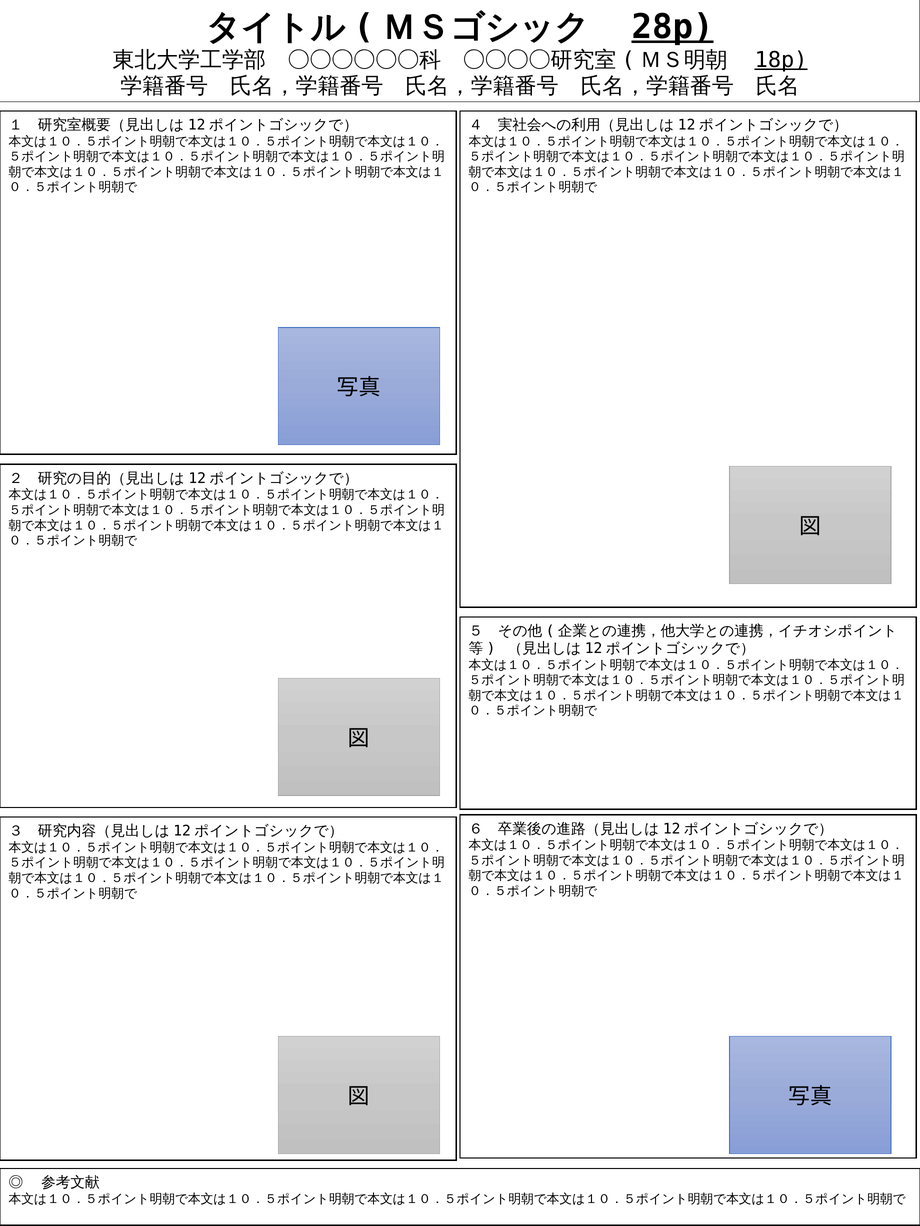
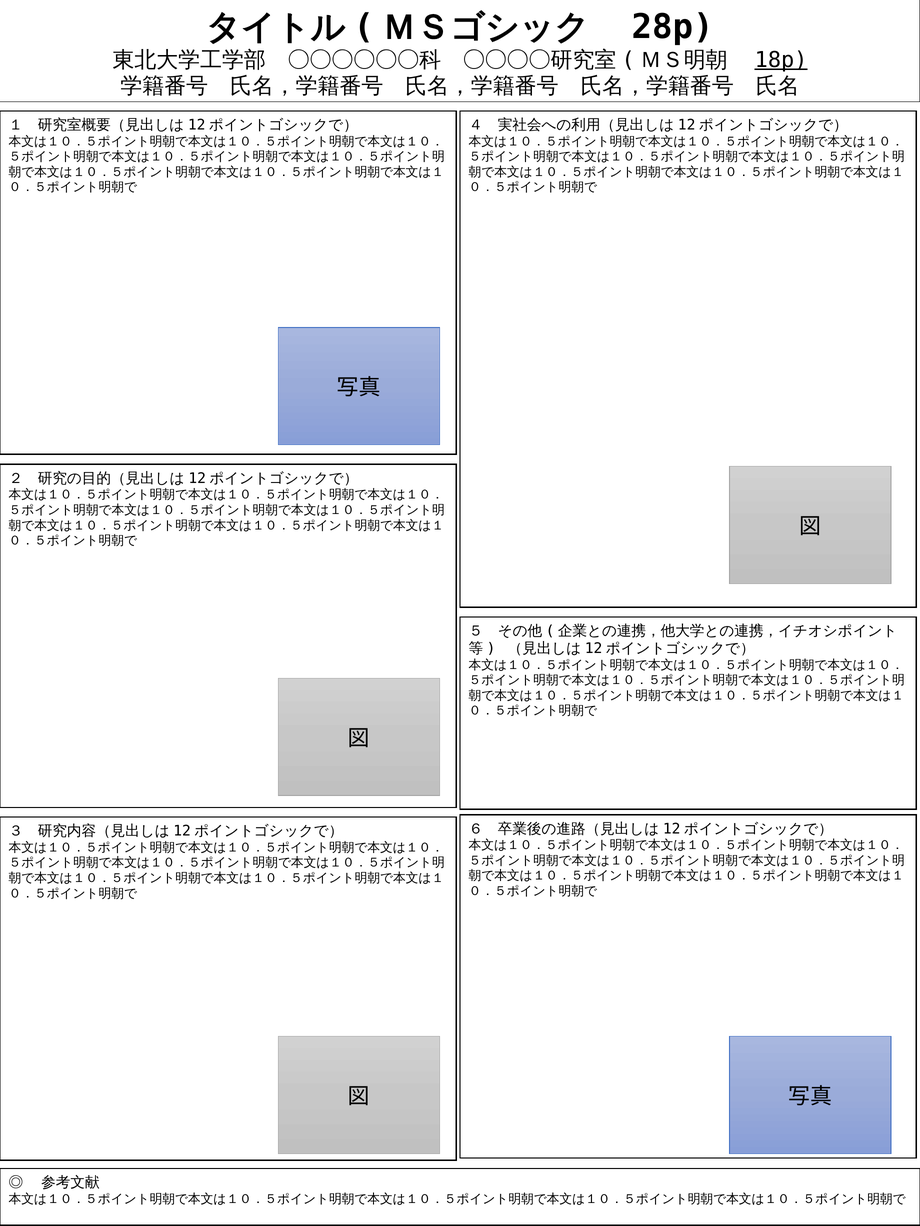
28p underline: present -> none (673, 27)
